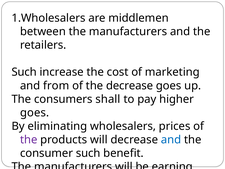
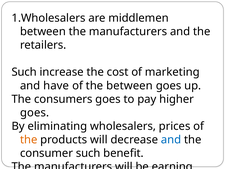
from: from -> have (56, 86)
the decrease: decrease -> between (129, 86)
consumers shall: shall -> goes (108, 99)
the colour: purple -> orange (29, 140)
